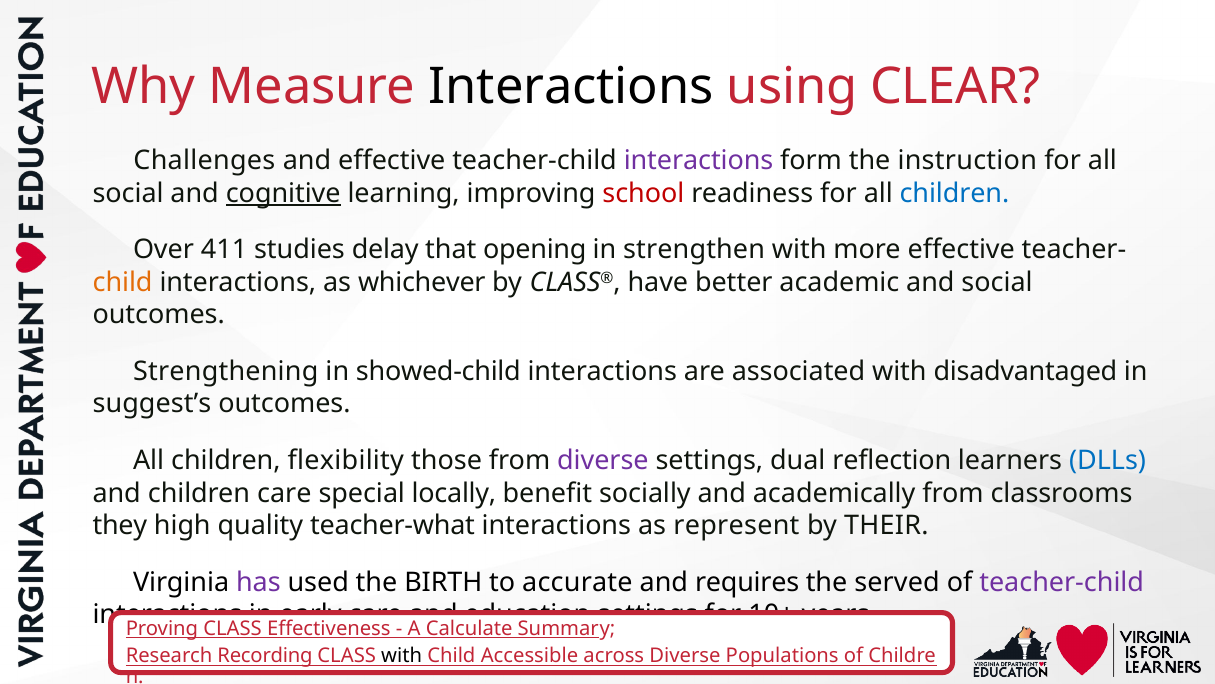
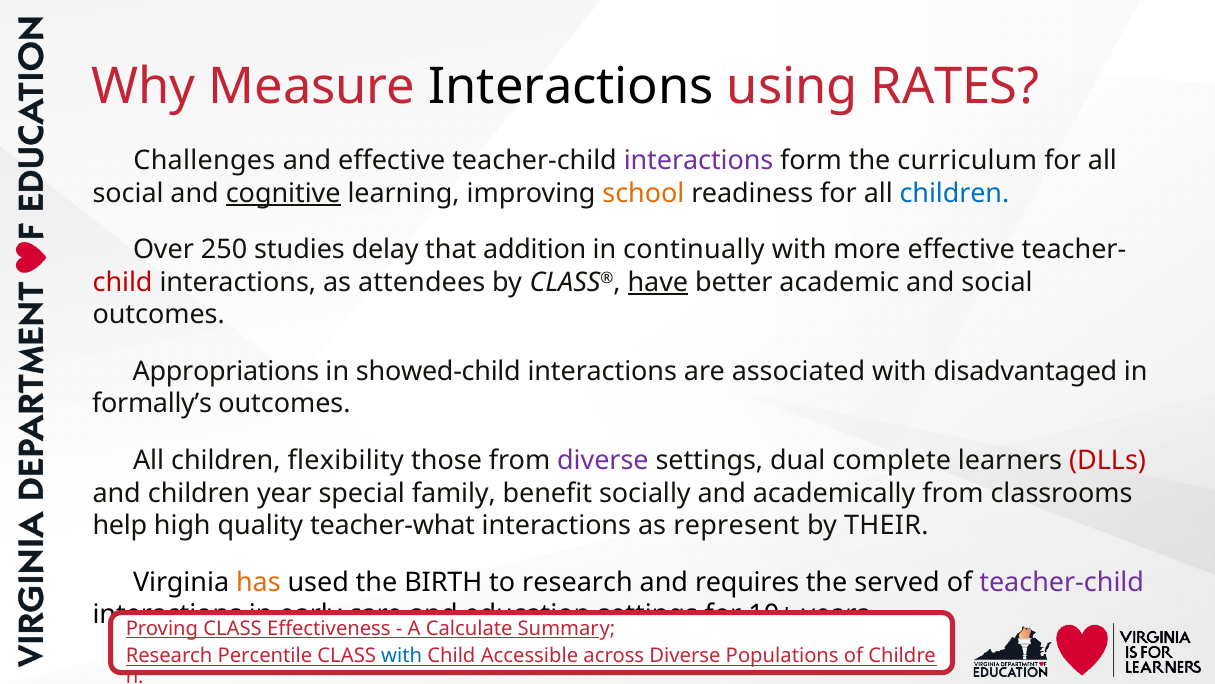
CLEAR: CLEAR -> RATES (955, 87)
instruction: instruction -> curriculum (967, 161)
school colour: red -> orange (643, 193)
411: 411 -> 250 (224, 250)
opening: opening -> addition (535, 250)
strengthen: strengthen -> continually (694, 250)
child colour: orange -> red (123, 282)
whichever: whichever -> attendees (422, 282)
have underline: none -> present (658, 282)
Strengthening: Strengthening -> Appropriations (226, 371)
suggest’s: suggest’s -> formally’s (152, 404)
reflection: reflection -> complete (892, 460)
DLLs colour: blue -> red (1108, 460)
children care: care -> year (284, 493)
locally: locally -> family (454, 493)
they: they -> help (120, 525)
has colour: purple -> orange (258, 582)
to accurate: accurate -> research (578, 582)
Recording: Recording -> Percentile (265, 656)
with colour: black -> blue (402, 656)
